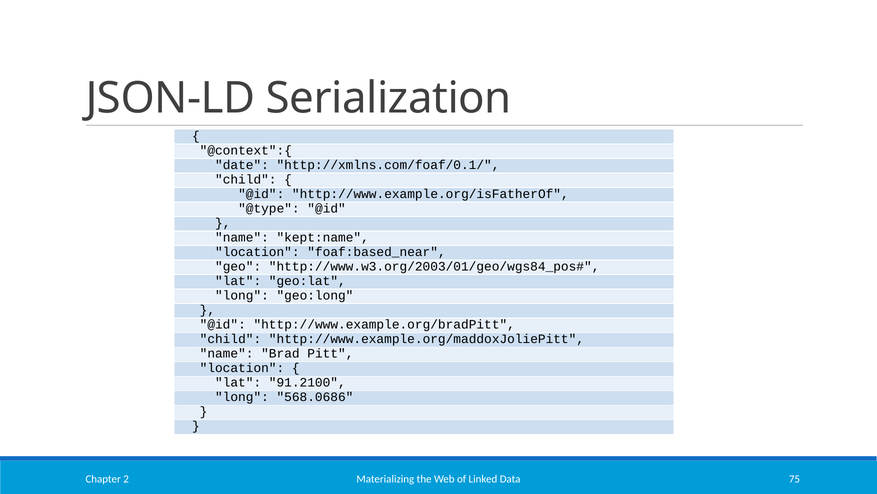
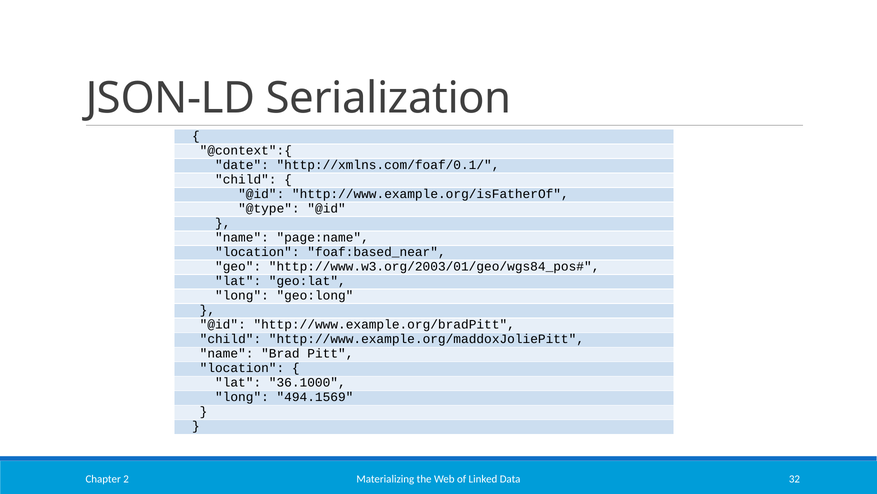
kept:name: kept:name -> page:name (323, 237)
91.2100: 91.2100 -> 36.1000 (307, 382)
568.0686: 568.0686 -> 494.1569 (315, 397)
75: 75 -> 32 (794, 478)
